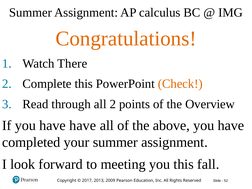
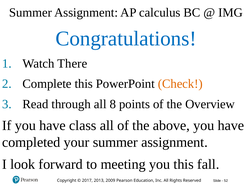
Congratulations colour: orange -> blue (126, 39)
all 2: 2 -> 8 (113, 104)
have have: have -> class (83, 125)
